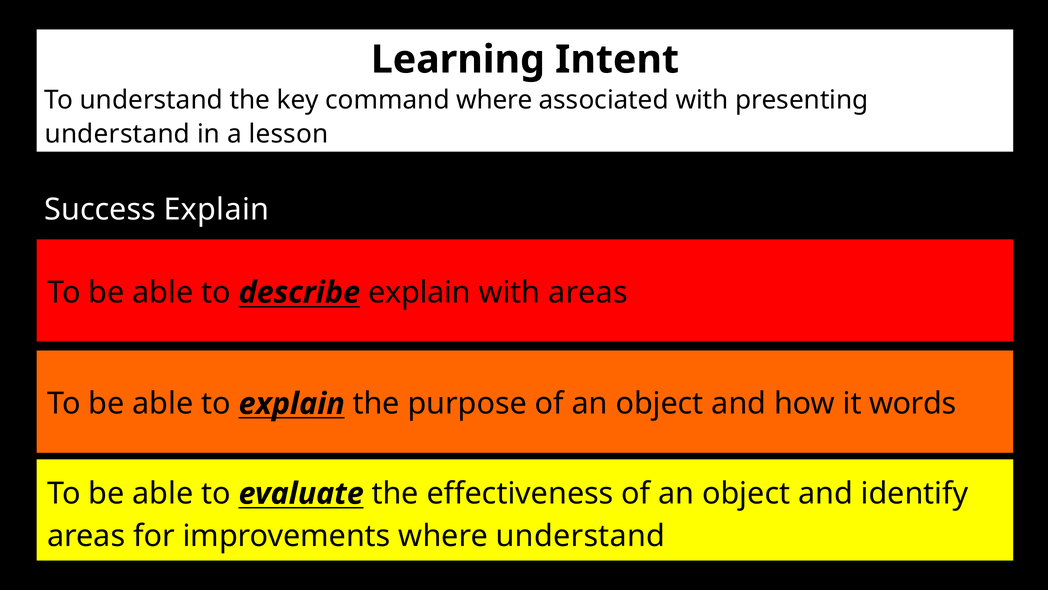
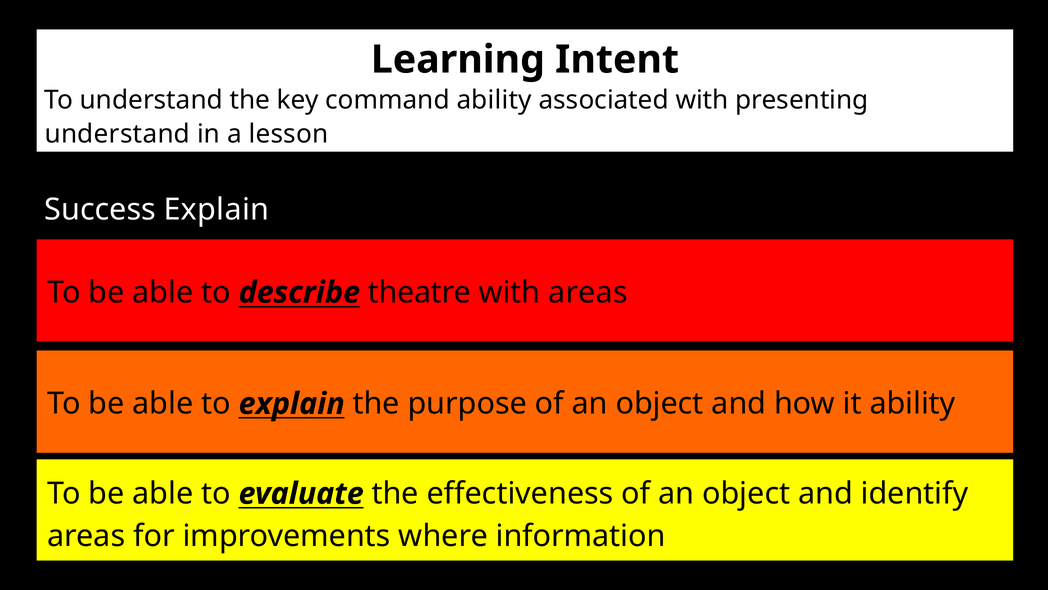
command where: where -> ability (494, 100)
describe explain: explain -> theatre (420, 292)
it words: words -> ability (913, 404)
where understand: understand -> information (581, 535)
